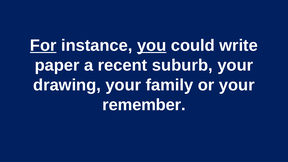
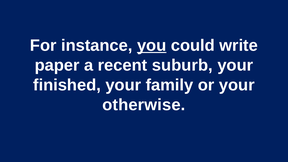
For underline: present -> none (43, 45)
drawing: drawing -> finished (67, 85)
remember: remember -> otherwise (144, 105)
